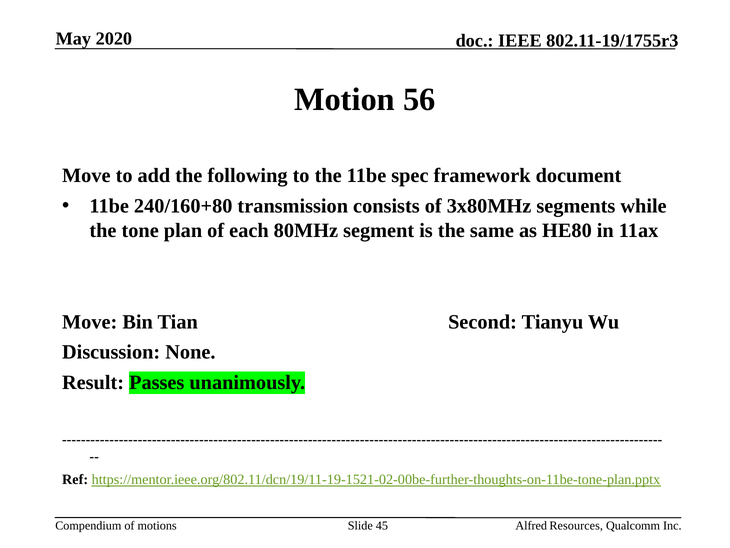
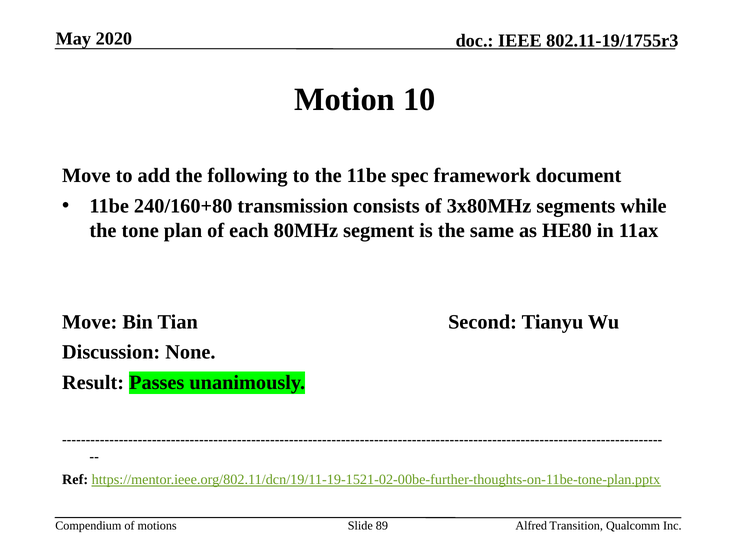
56: 56 -> 10 (419, 100)
45: 45 -> 89 (382, 525)
Resources: Resources -> Transition (576, 525)
